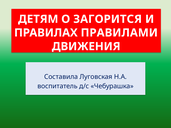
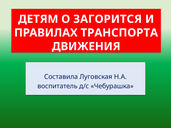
ПРАВИЛАМИ: ПРАВИЛАМИ -> ТРАНСПОРТА (119, 33)
